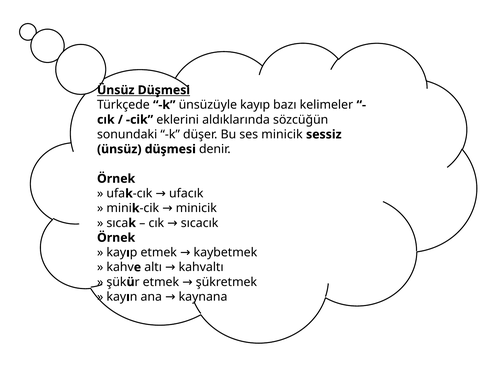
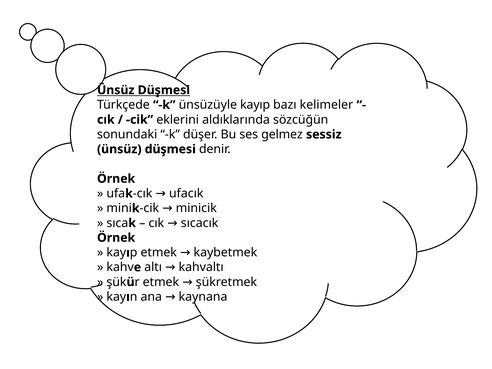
ses minicik: minicik -> gelmez (282, 134)
